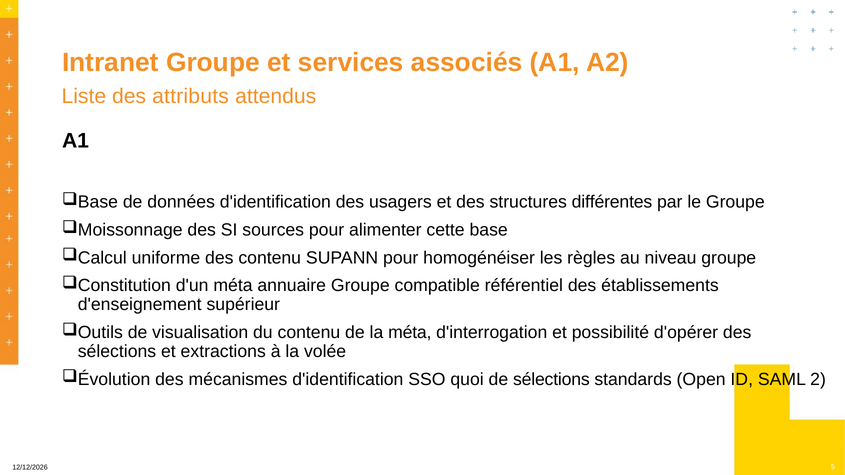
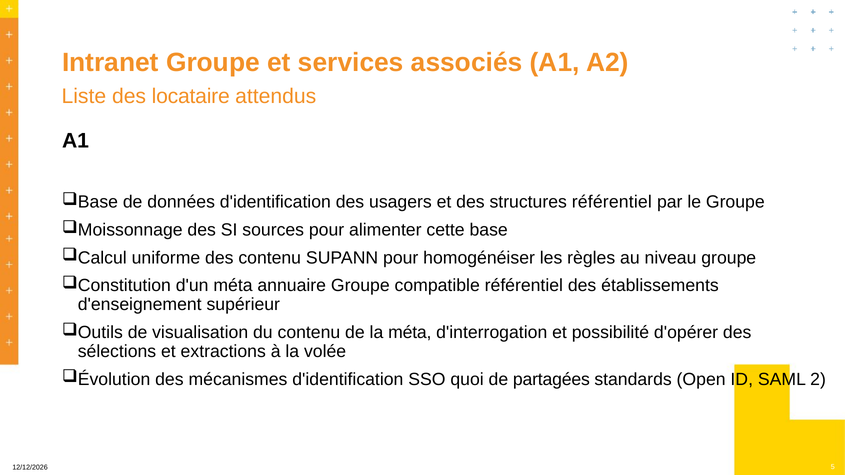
attributs: attributs -> locataire (191, 96)
structures différentes: différentes -> référentiel (612, 202)
de sélections: sélections -> partagées (551, 379)
